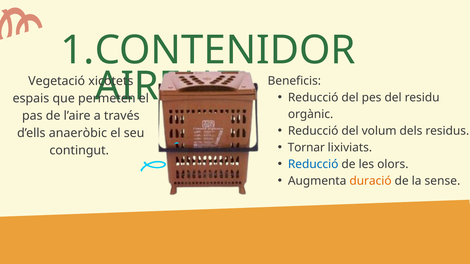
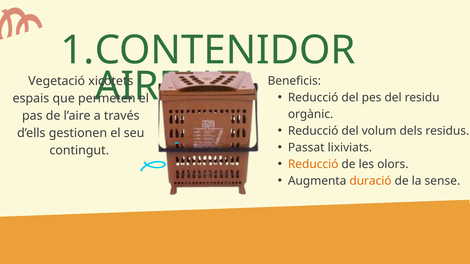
anaeròbic: anaeròbic -> gestionen (78, 133)
Tornar: Tornar -> Passat (306, 148)
Reducció colour: blue -> orange (313, 164)
